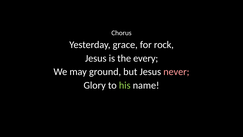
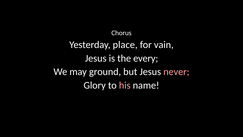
grace: grace -> place (125, 45)
rock: rock -> vain (164, 45)
his colour: light green -> pink (125, 85)
